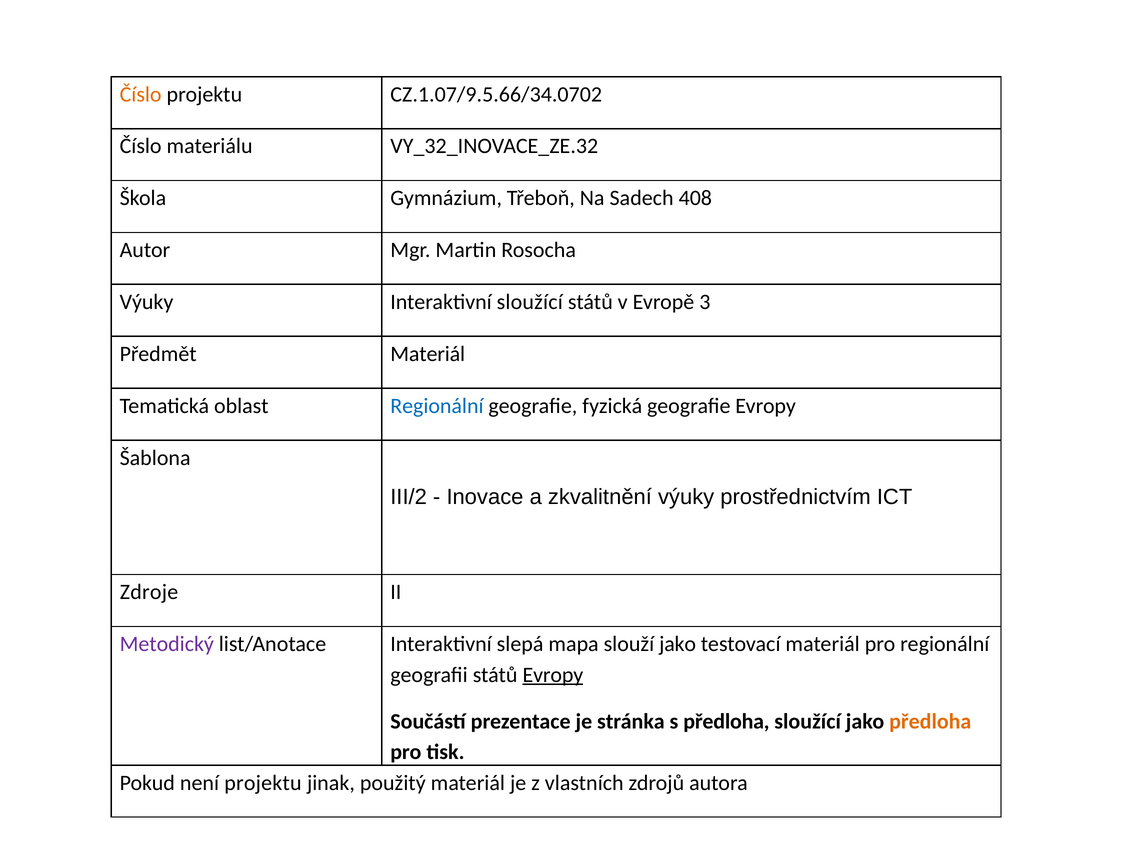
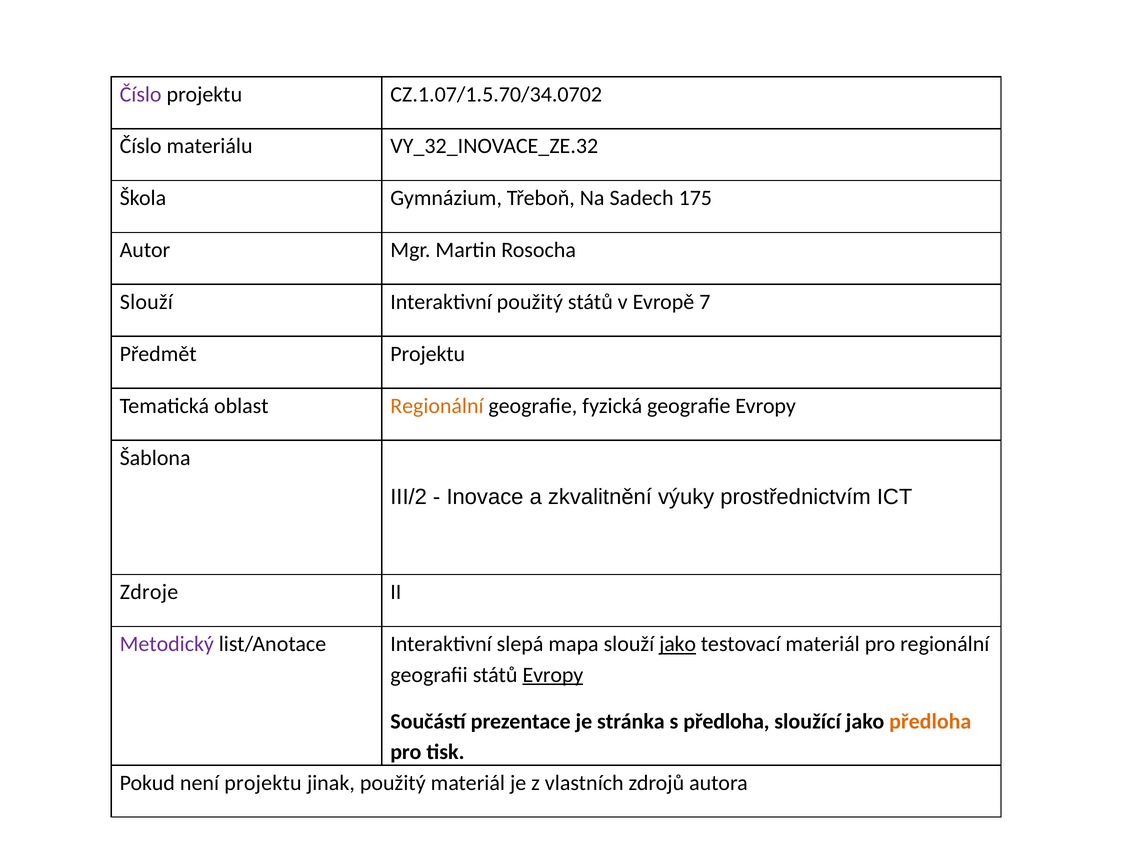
Číslo colour: orange -> purple (141, 94)
CZ.1.07/9.5.66/34.0702: CZ.1.07/9.5.66/34.0702 -> CZ.1.07/1.5.70/34.0702 (496, 94)
408: 408 -> 175 (695, 198)
Výuky: Výuky -> Slouží (146, 302)
Interaktivní sloužící: sloužící -> použitý (530, 302)
3: 3 -> 7 (705, 302)
Předmět Materiál: Materiál -> Projektu (428, 354)
Regionální colour: blue -> orange (437, 406)
jako underline: none -> present (678, 645)
